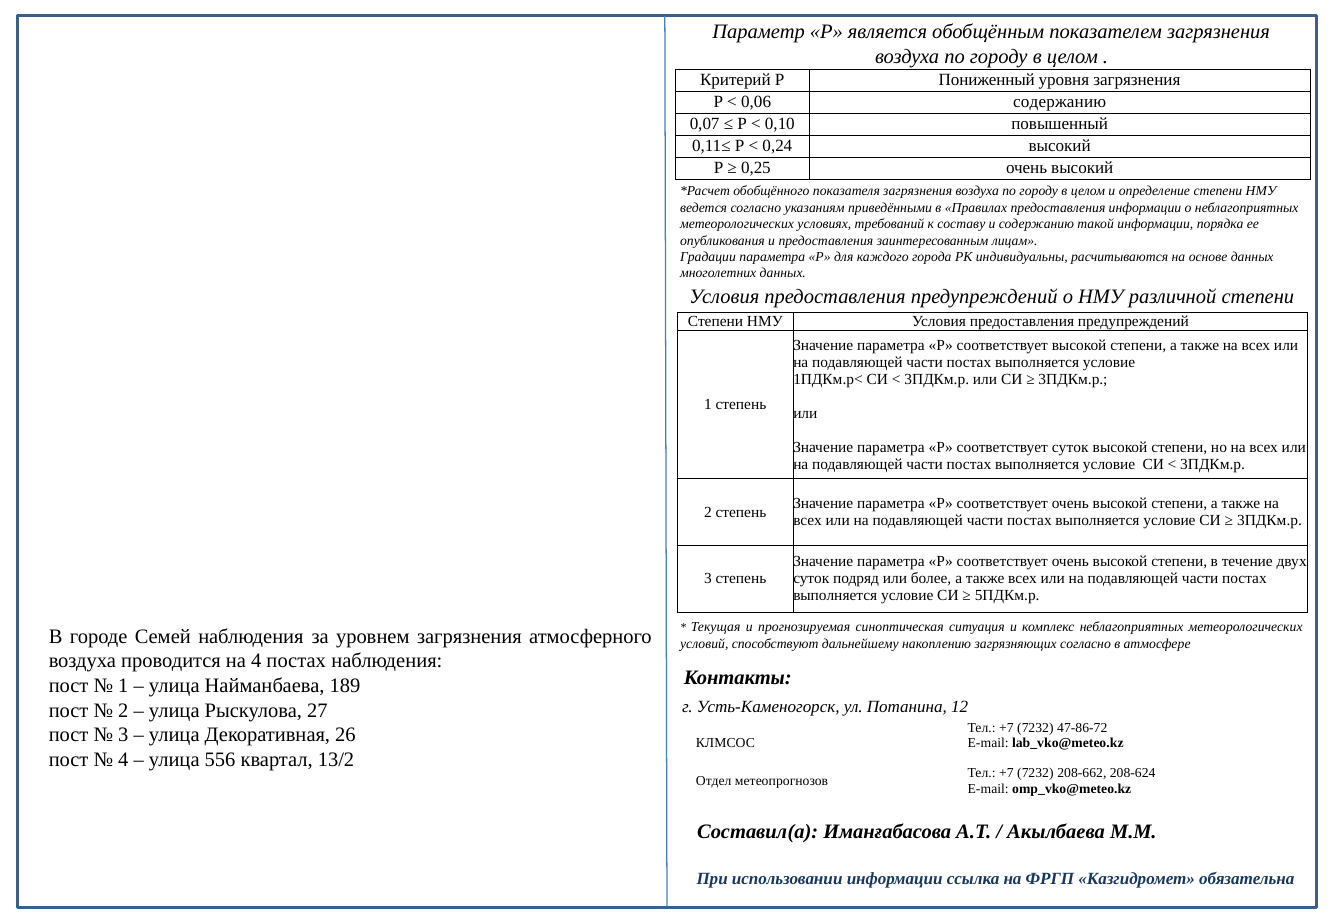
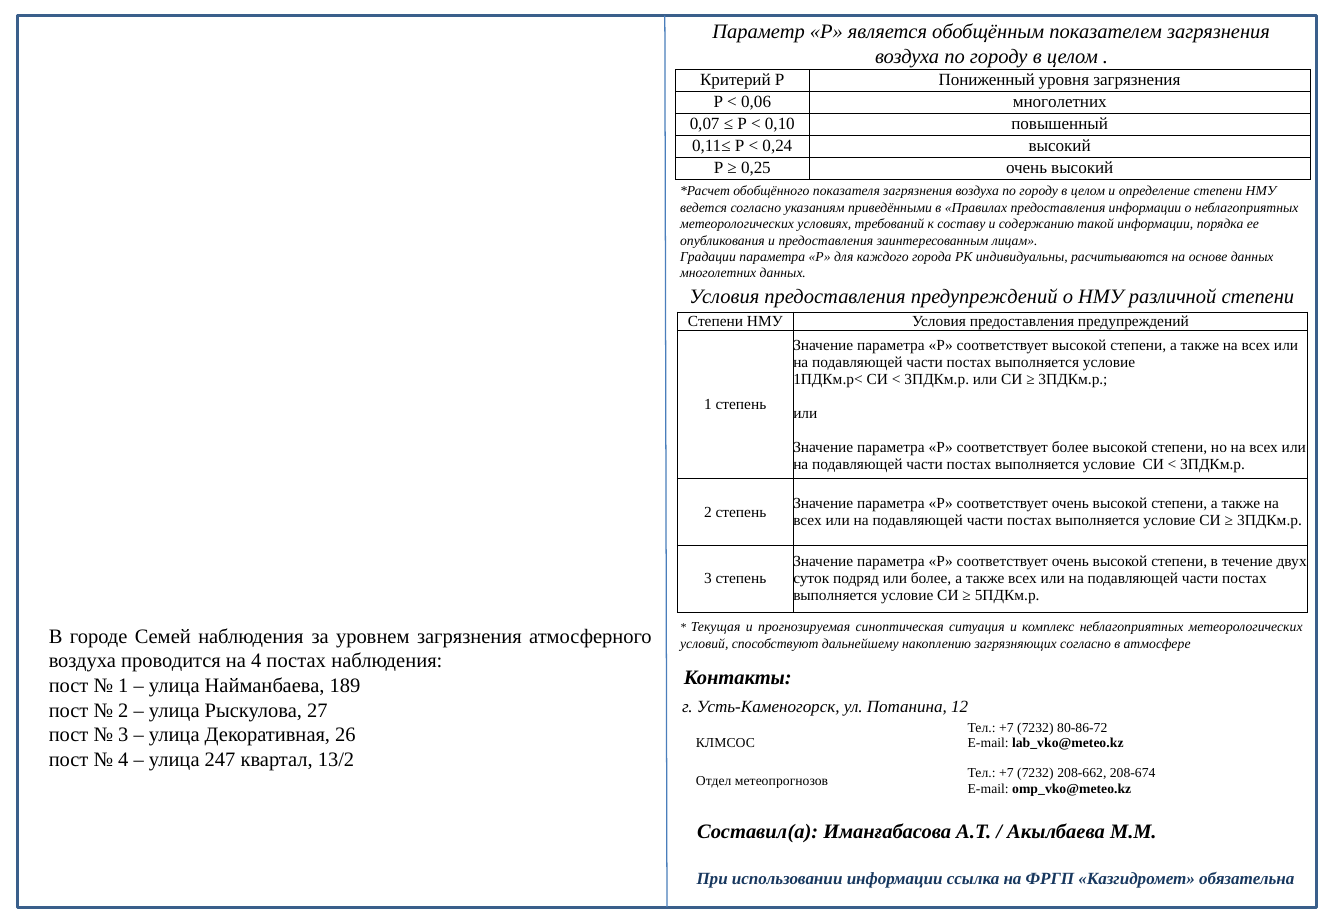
0,06 содержанию: содержанию -> многолетних (1060, 102)
соответствует суток: суток -> более (1070, 448)
47-86-72: 47-86-72 -> 80-86-72 (1082, 729)
556: 556 -> 247 (220, 760)
208-624: 208-624 -> 208-674 (1133, 774)
